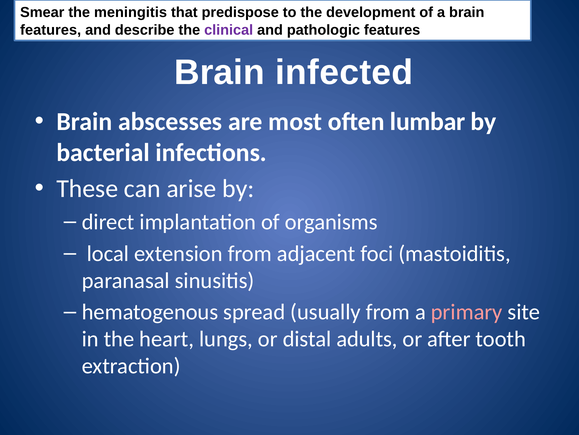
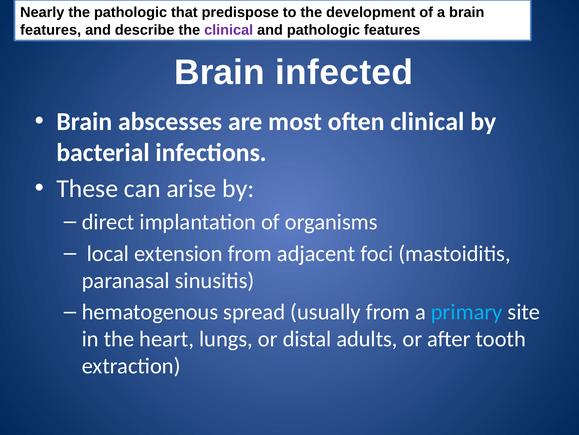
Smear: Smear -> Nearly (42, 13)
the meningitis: meningitis -> pathologic (131, 13)
often lumbar: lumbar -> clinical (427, 121)
primary colour: pink -> light blue (467, 312)
